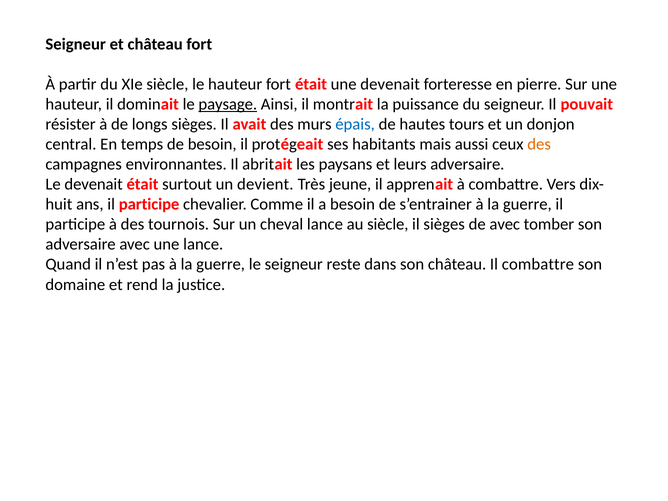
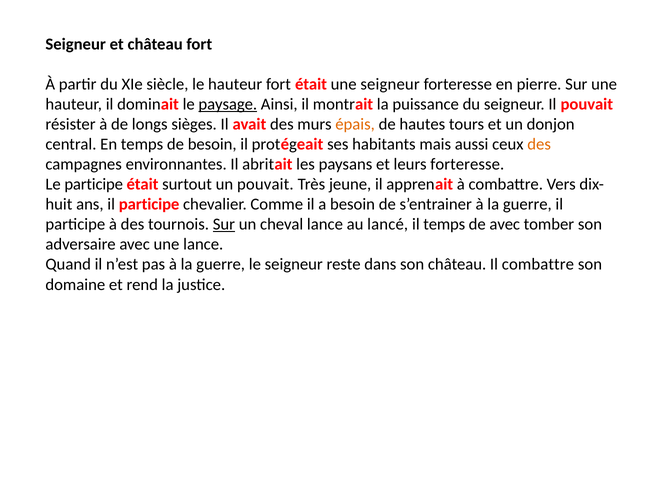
une devenait: devenait -> seigneur (390, 84)
épais colour: blue -> orange (355, 124)
leurs adversaire: adversaire -> forteresse (467, 164)
Le devenait: devenait -> participe (94, 184)
un devient: devient -> pouvait (265, 184)
Sur underline: none -> present (224, 224)
au siècle: siècle -> lancé (388, 224)
il sièges: sièges -> temps (444, 224)
